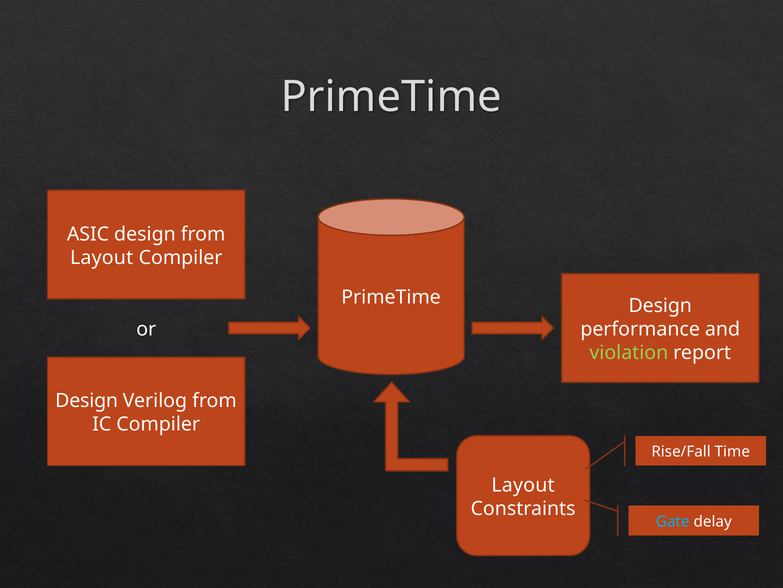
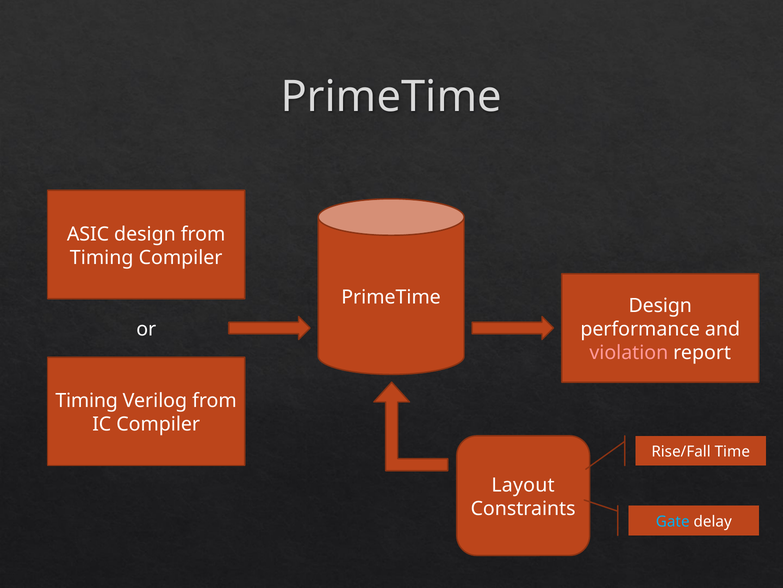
Layout: Layout -> Timing (102, 257)
violation colour: light green -> pink (629, 352)
Design: Design -> Timing (87, 400)
